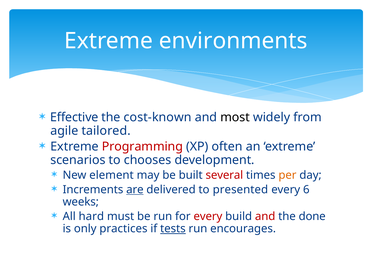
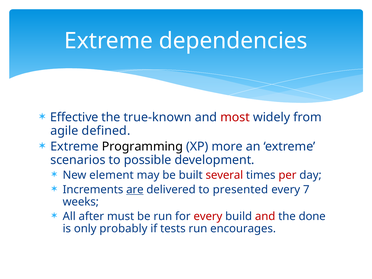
environments: environments -> dependencies (233, 41)
cost-known: cost-known -> true-known (158, 117)
most colour: black -> red (235, 117)
tailored: tailored -> defined (106, 131)
Programming colour: red -> black (142, 147)
often: often -> more (227, 147)
chooses: chooses -> possible (148, 160)
per colour: orange -> red (287, 175)
6: 6 -> 7 (306, 190)
hard: hard -> after (91, 216)
practices: practices -> probably (123, 229)
tests underline: present -> none (173, 229)
